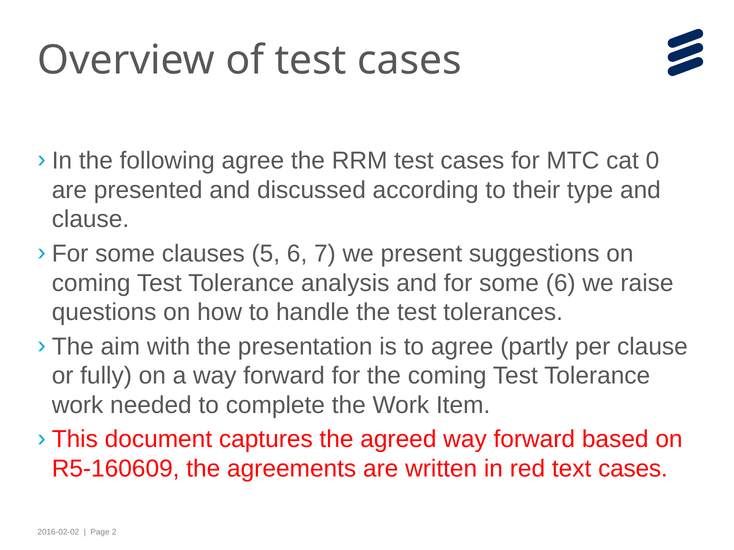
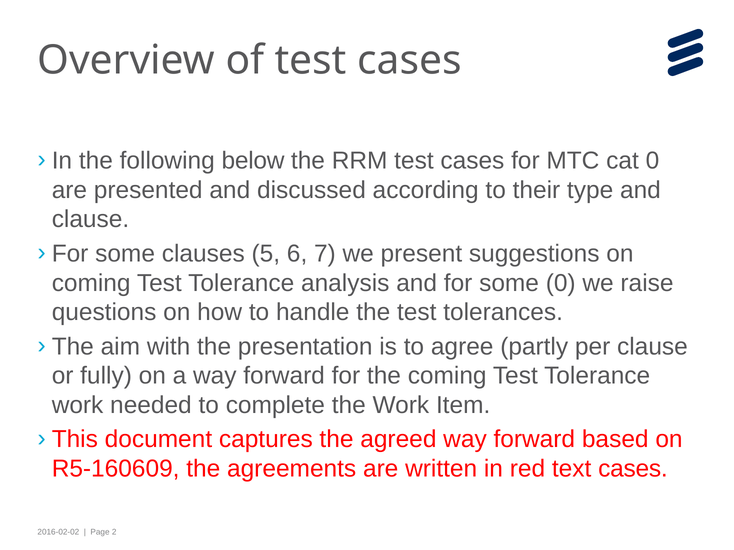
following agree: agree -> below (253, 161)
some 6: 6 -> 0 (561, 283)
